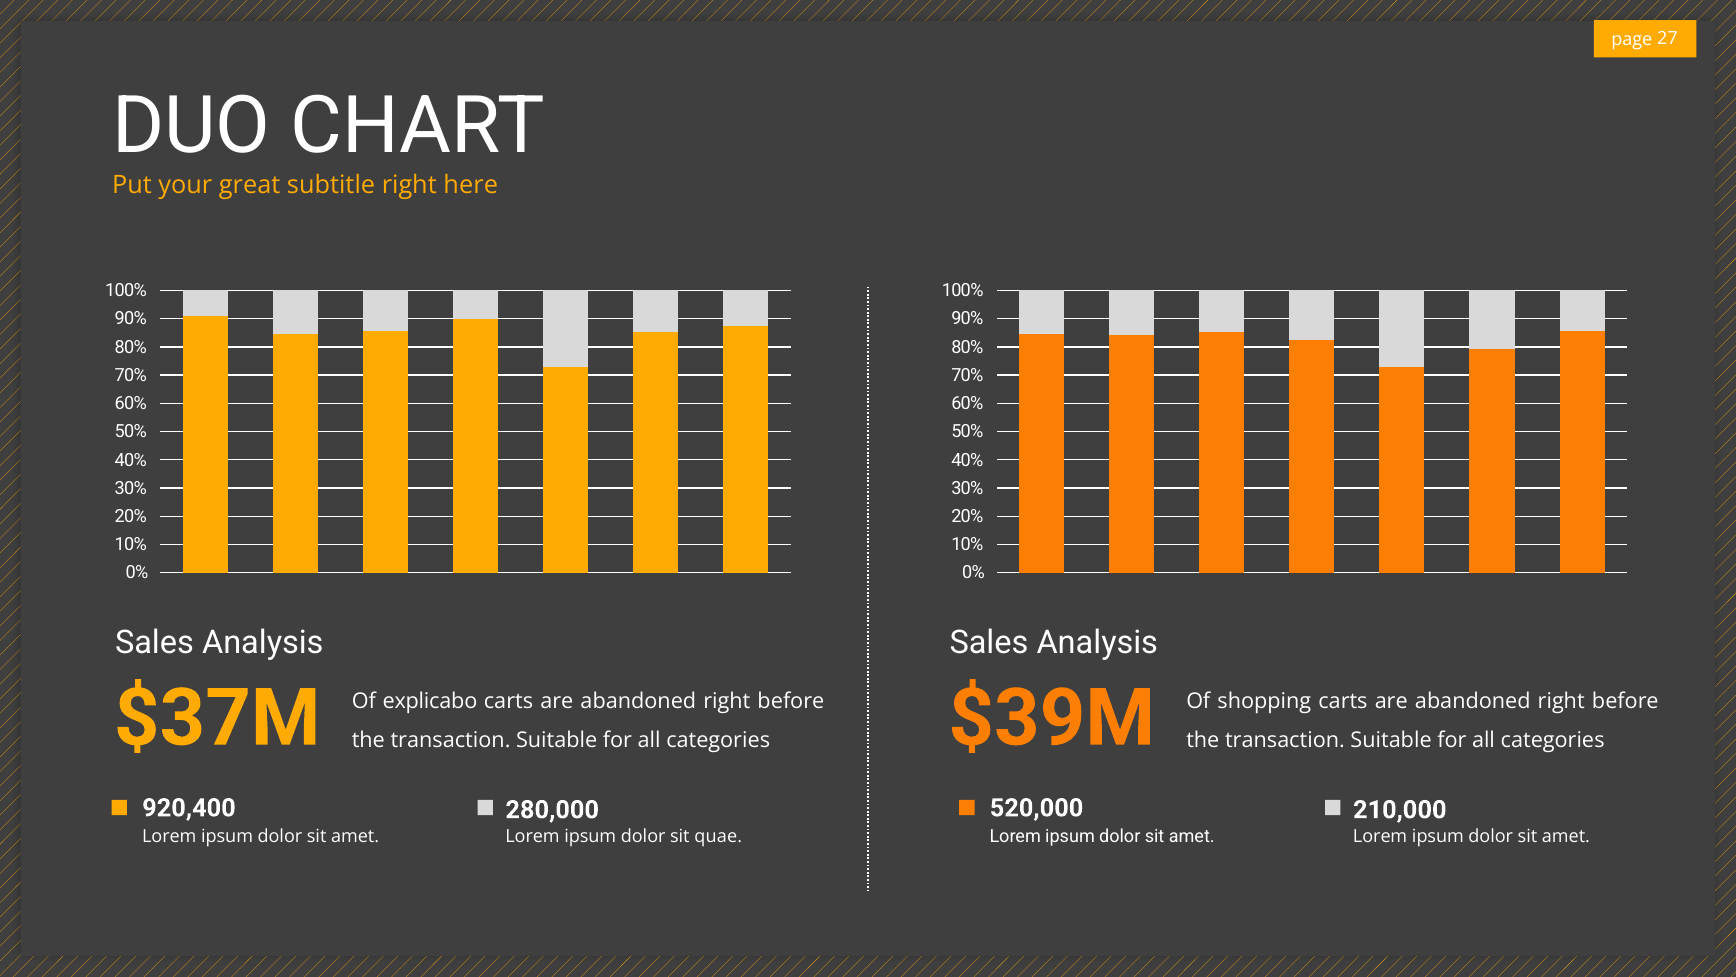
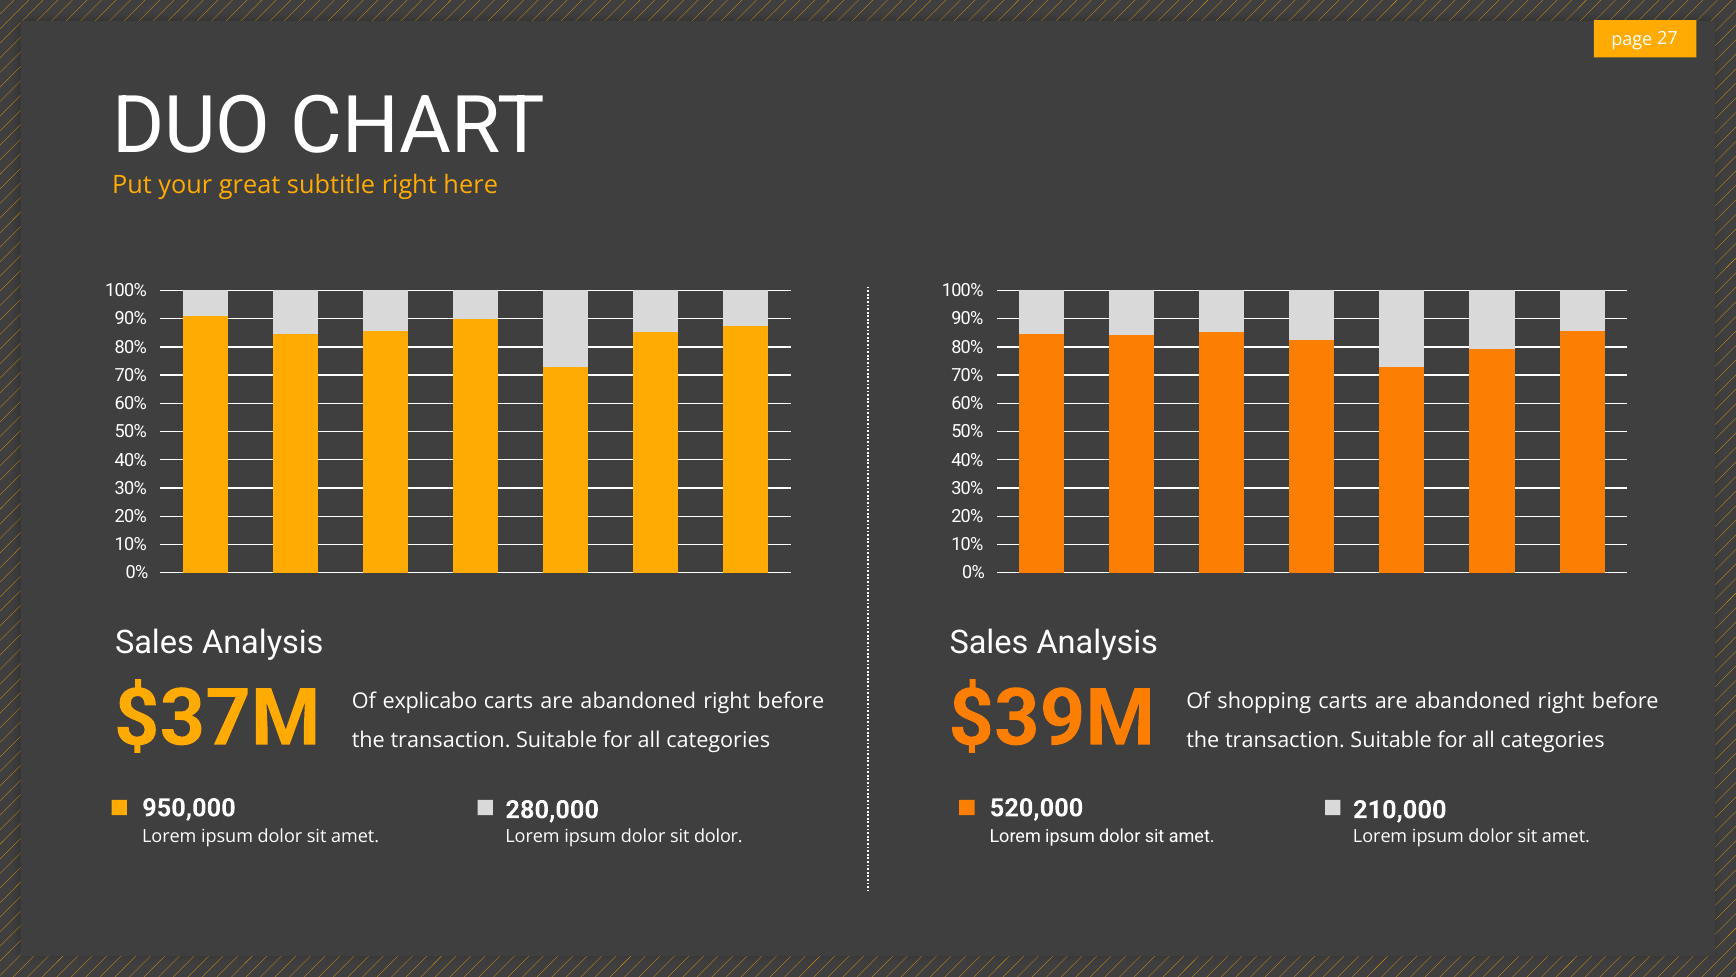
920,400: 920,400 -> 950,000 (189, 808)
sit quae: quae -> dolor (718, 837)
